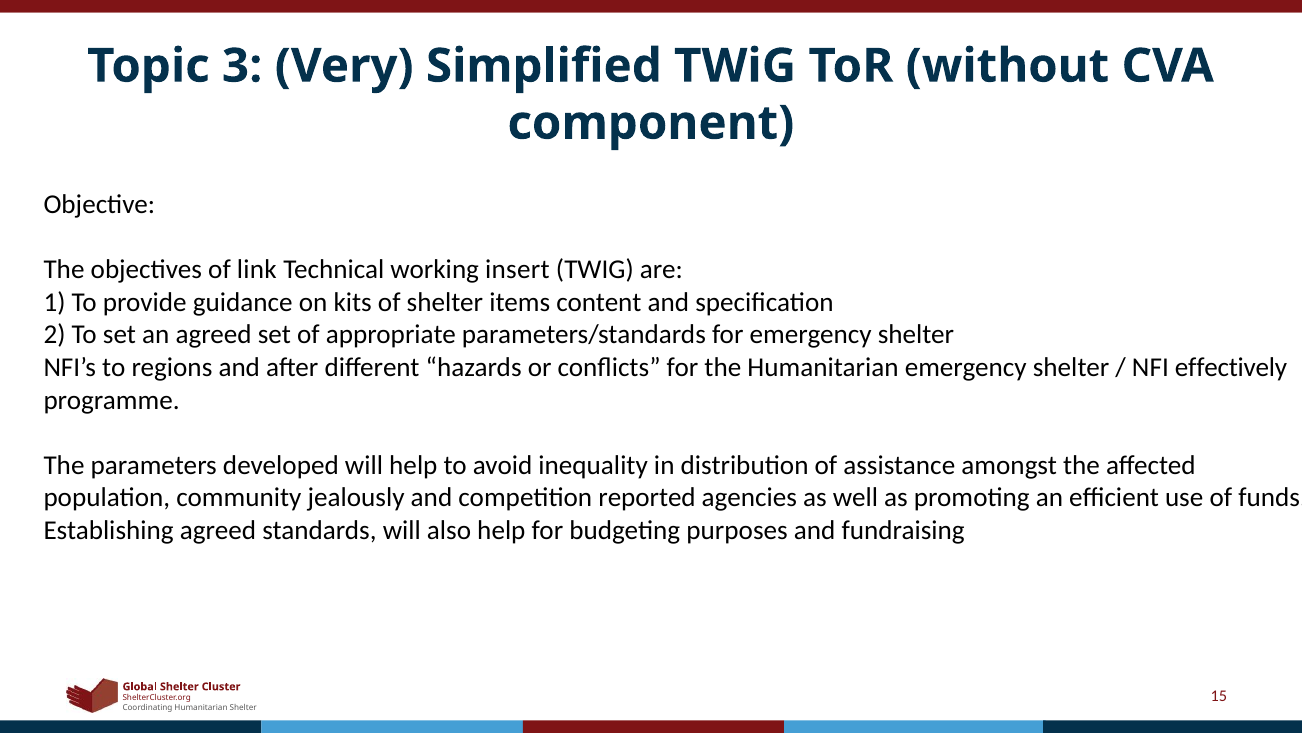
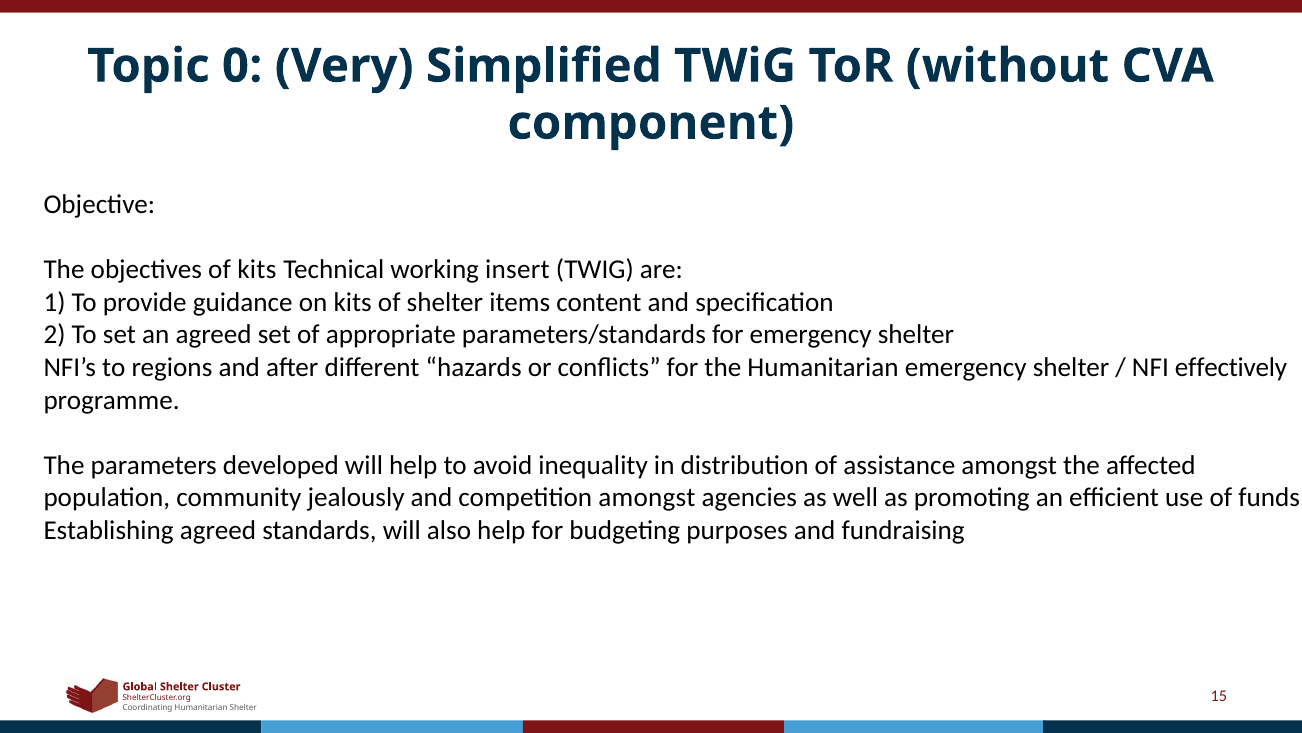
3: 3 -> 0 (242, 66)
of link: link -> kits (257, 269)
competition reported: reported -> amongst (647, 497)
